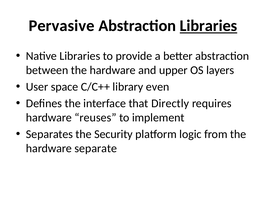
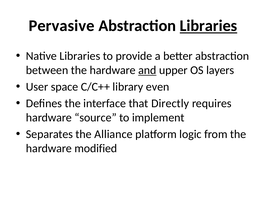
and underline: none -> present (147, 70)
reuses: reuses -> source (96, 117)
Security: Security -> Alliance (113, 134)
separate: separate -> modified (96, 148)
